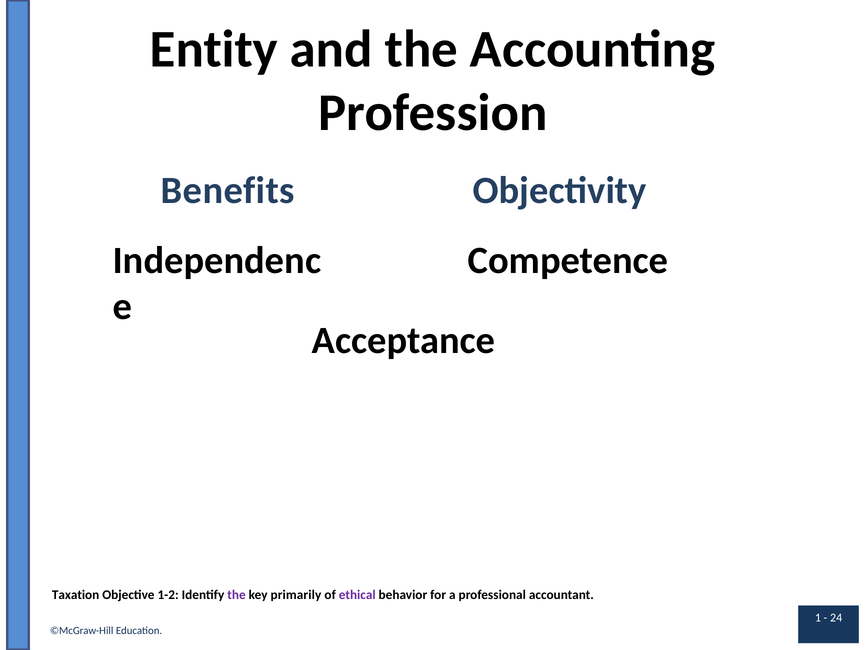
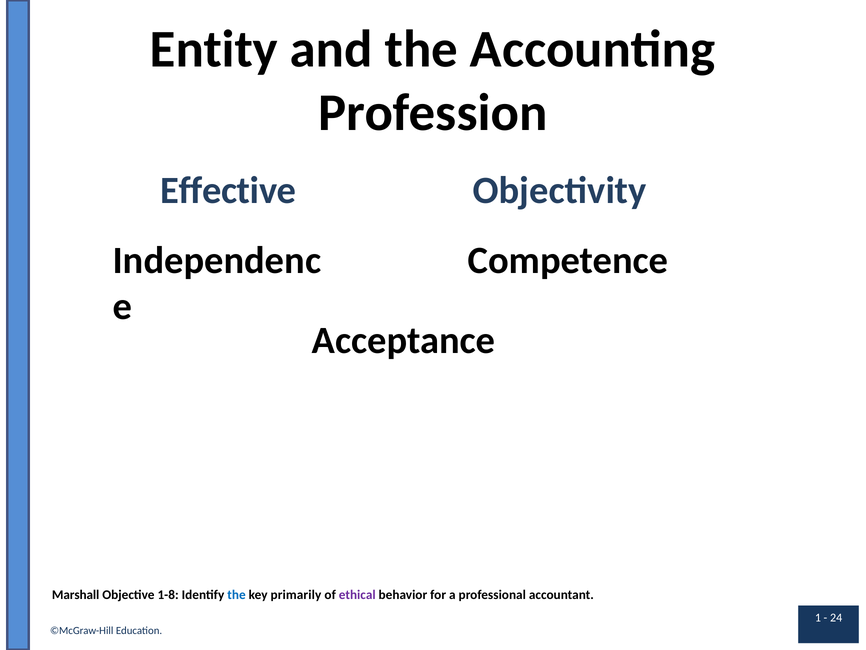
Benefits: Benefits -> Effective (228, 191)
Taxation: Taxation -> Marshall (76, 594)
1-2: 1-2 -> 1-8 (168, 594)
the colour: purple -> blue (236, 594)
